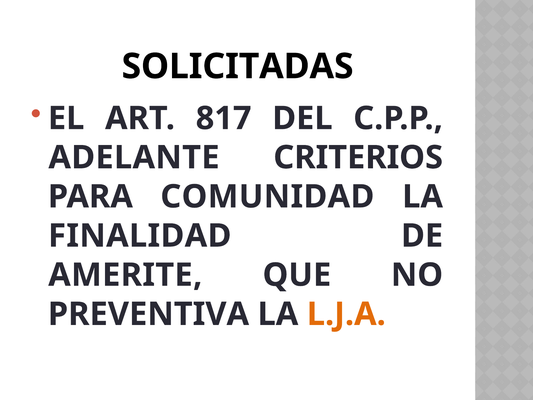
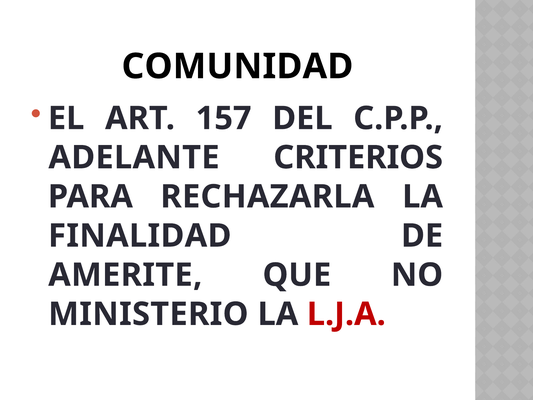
SOLICITADAS: SOLICITADAS -> COMUNIDAD (237, 66)
817: 817 -> 157 (224, 118)
COMUNIDAD: COMUNIDAD -> RECHAZARLA (267, 197)
PREVENTIVA: PREVENTIVA -> MINISTERIO (148, 314)
L.J.A colour: orange -> red (346, 314)
